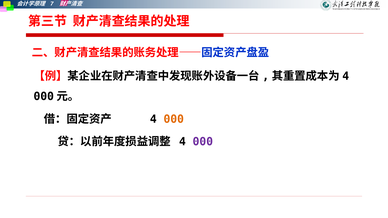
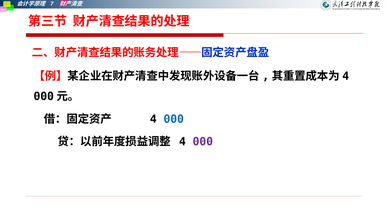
000 colour: orange -> blue (174, 119)
